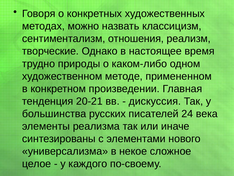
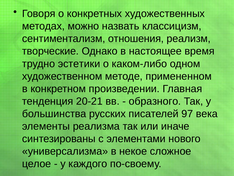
природы: природы -> эстетики (79, 64)
дискуссия: дискуссия -> образного (155, 101)
24: 24 -> 97 (187, 113)
